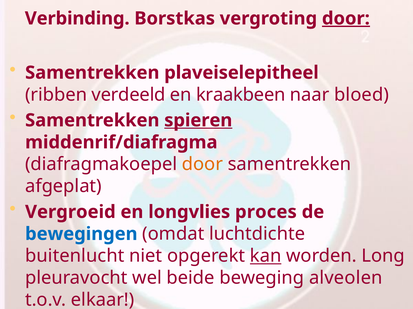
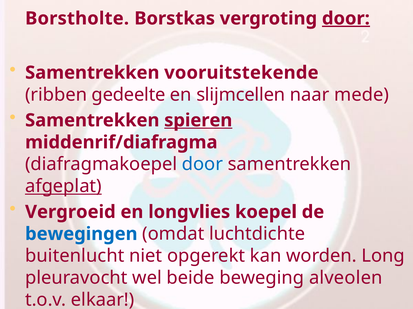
Verbinding: Verbinding -> Borstholte (77, 18)
plaveiselepitheel: plaveiselepitheel -> vooruitstekende (241, 73)
verdeeld: verdeeld -> gedeelte (129, 95)
kraakbeen: kraakbeen -> slijmcellen (241, 95)
bloed: bloed -> mede (362, 95)
door colour: orange -> blue (202, 165)
afgeplat underline: none -> present (63, 187)
proces: proces -> koepel (266, 212)
kan underline: present -> none (266, 256)
